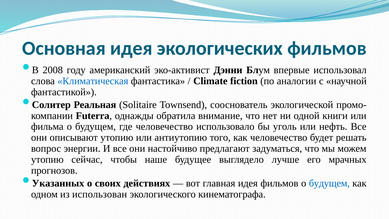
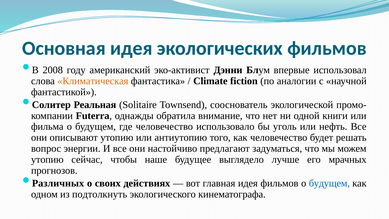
Климатическая colour: blue -> orange (93, 81)
Указанных: Указанных -> Различных (58, 183)
использован: использован -> подтолкнуть (100, 194)
